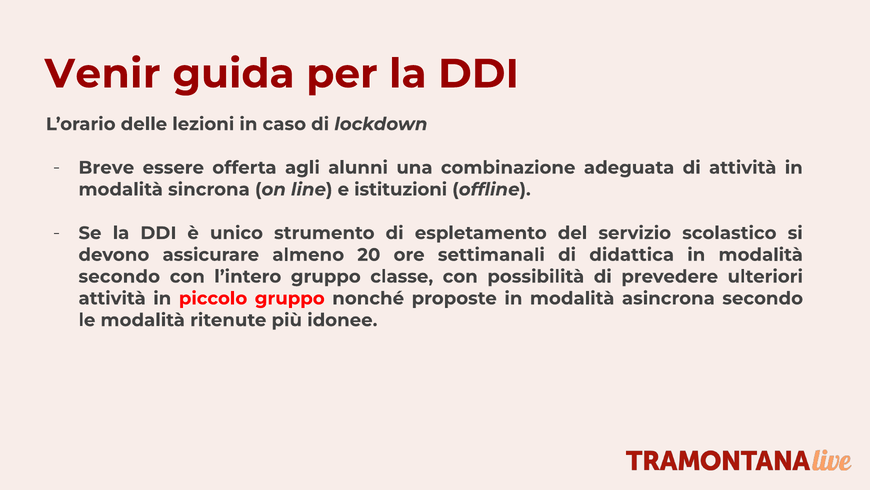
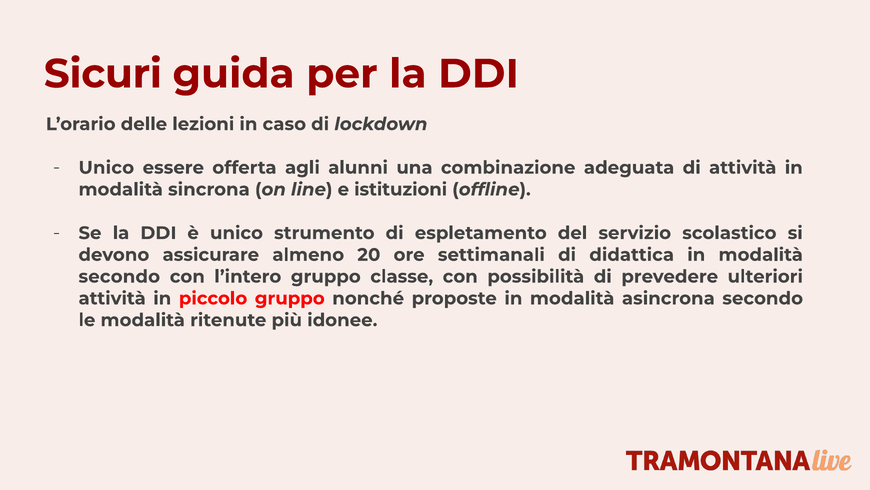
Venir: Venir -> Sicuri (103, 74)
Breve: Breve -> Unico (106, 167)
